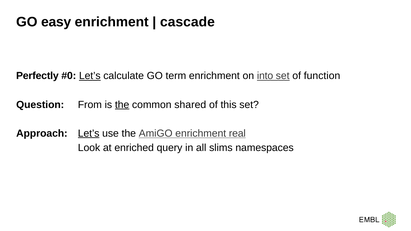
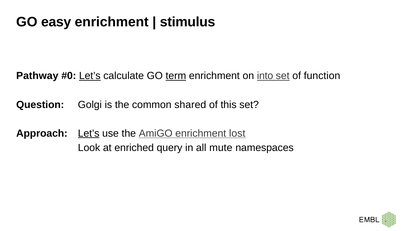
cascade: cascade -> stimulus (188, 22)
Perfectly: Perfectly -> Pathway (37, 76)
term underline: none -> present (176, 76)
From: From -> Golgi (90, 105)
the underline: present -> none (122, 105)
real: real -> lost (237, 133)
slims: slims -> mute (221, 148)
